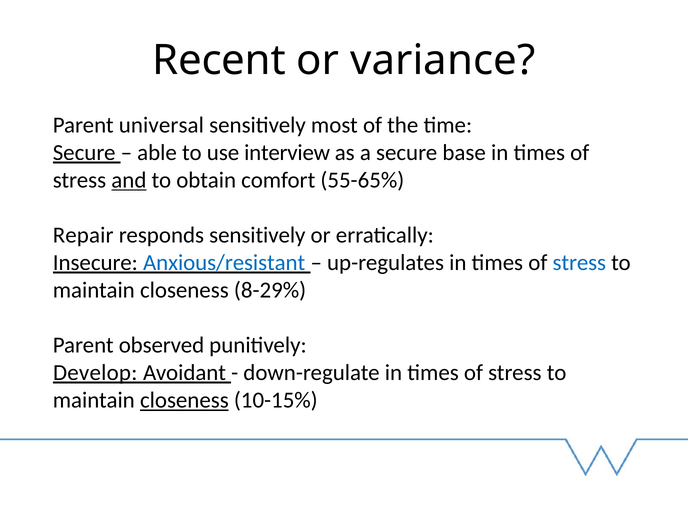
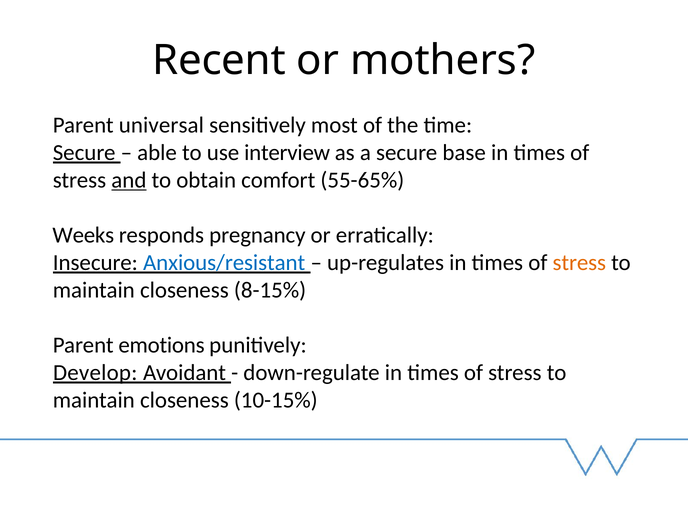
variance: variance -> mothers (443, 60)
Repair: Repair -> Weeks (83, 235)
responds sensitively: sensitively -> pregnancy (257, 235)
stress colour: blue -> orange (579, 263)
8-29%: 8-29% -> 8-15% (270, 290)
observed: observed -> emotions (162, 345)
closeness underline: present -> none (184, 400)
